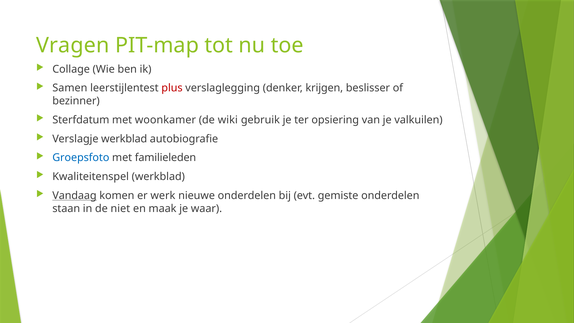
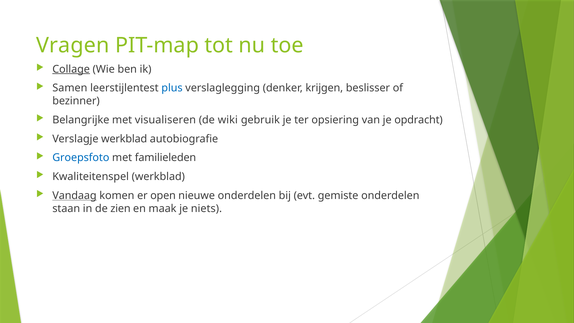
Collage underline: none -> present (71, 69)
plus colour: red -> blue (172, 88)
Sterfdatum: Sterfdatum -> Belangrijke (81, 120)
woonkamer: woonkamer -> visualiseren (165, 120)
valkuilen: valkuilen -> opdracht (419, 120)
werk: werk -> open (163, 195)
niet: niet -> zien (120, 208)
waar: waar -> niets (206, 208)
